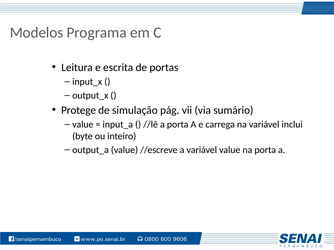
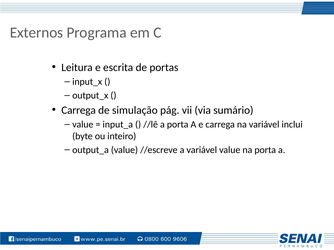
Modelos: Modelos -> Externos (37, 33)
Protege: Protege -> Carrega (79, 110)
